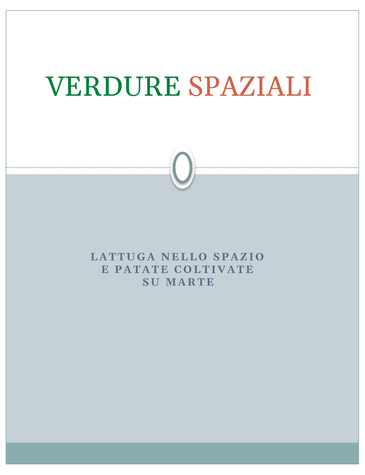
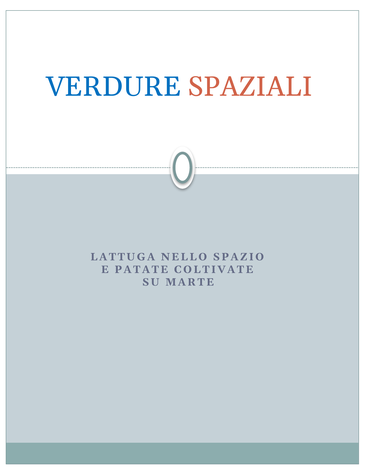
VERDURE colour: green -> blue (114, 87)
